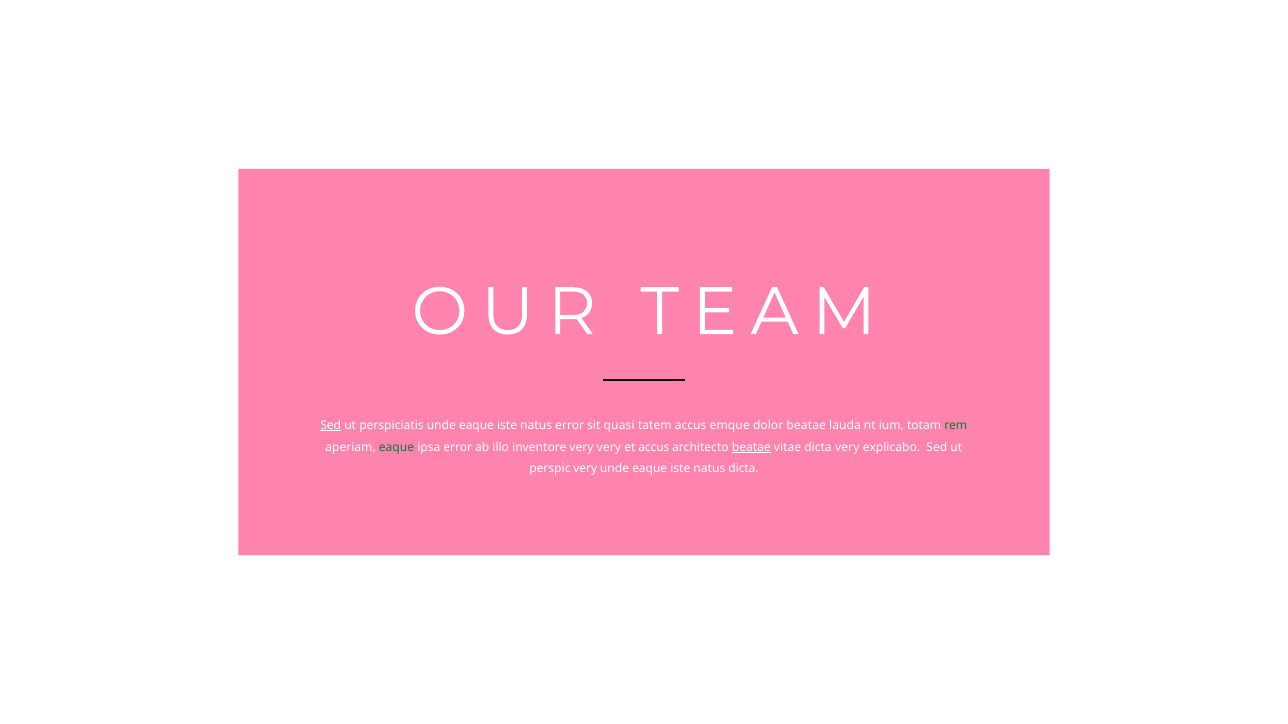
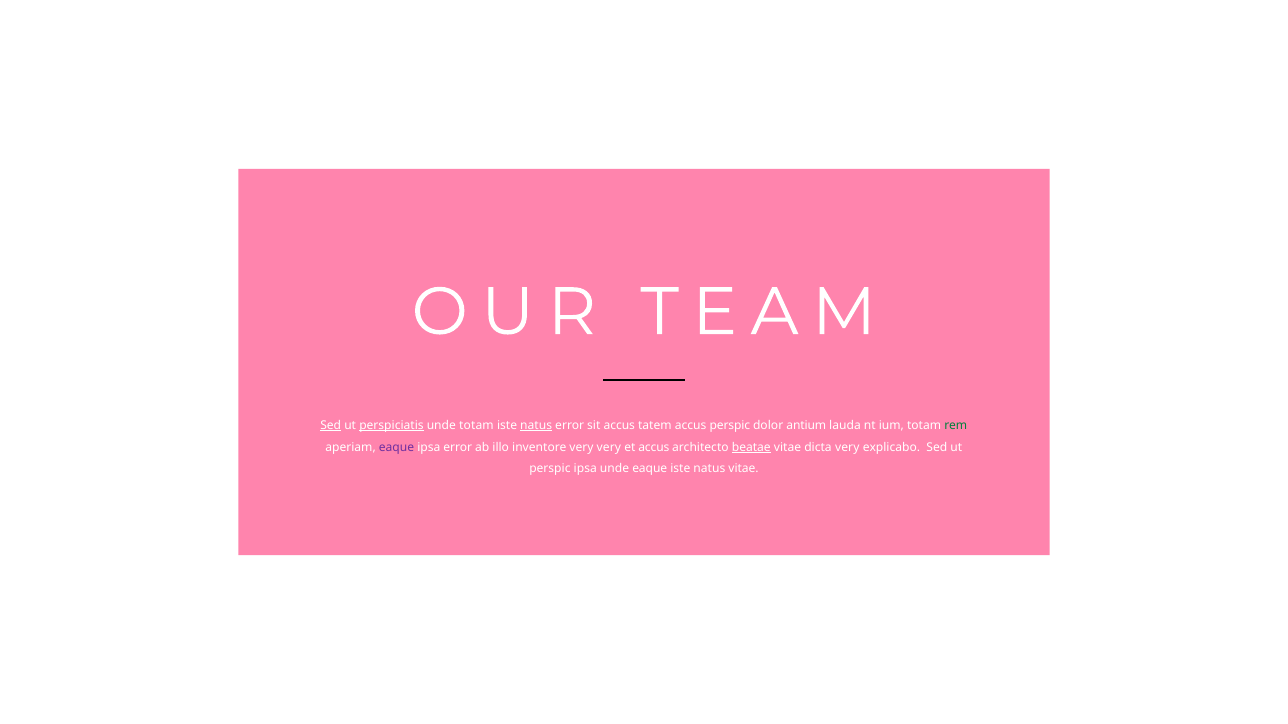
perspiciatis underline: none -> present (391, 426)
eaque: eaque -> totam (476, 426)
natus underline: none -> present (536, 426)
sit quasi: quasi -> accus (619, 426)
accus emque: emque -> perspic (730, 426)
dolor beatae: beatae -> antium (806, 426)
eaque colour: green -> purple (397, 448)
perspic very: very -> ipsa (585, 469)
natus dicta: dicta -> vitae (744, 469)
